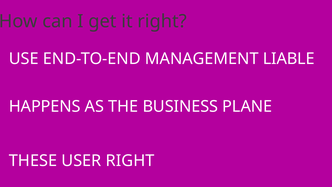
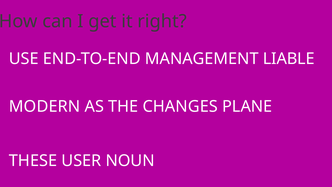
HAPPENS: HAPPENS -> MODERN (45, 106)
BUSINESS: BUSINESS -> CHANGES (180, 106)
USER RIGHT: RIGHT -> NOUN (130, 161)
